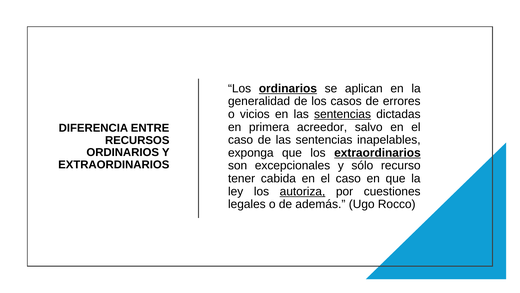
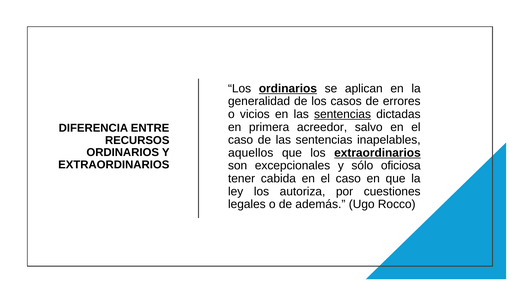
exponga: exponga -> aquellos (251, 153)
recurso: recurso -> oficiosa (401, 165)
autoriza underline: present -> none (303, 191)
